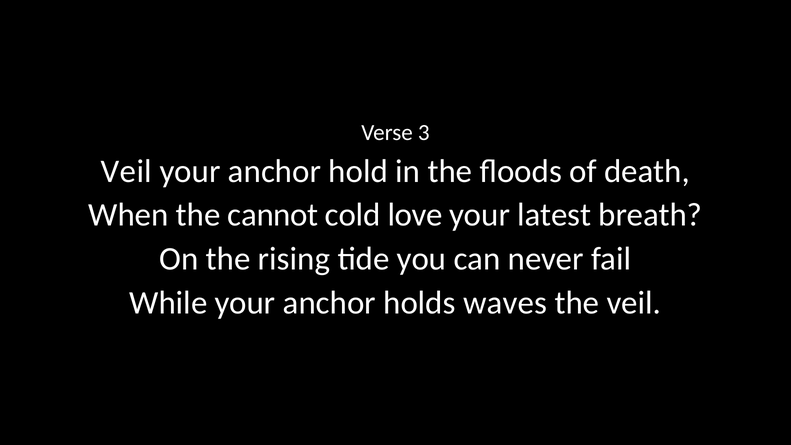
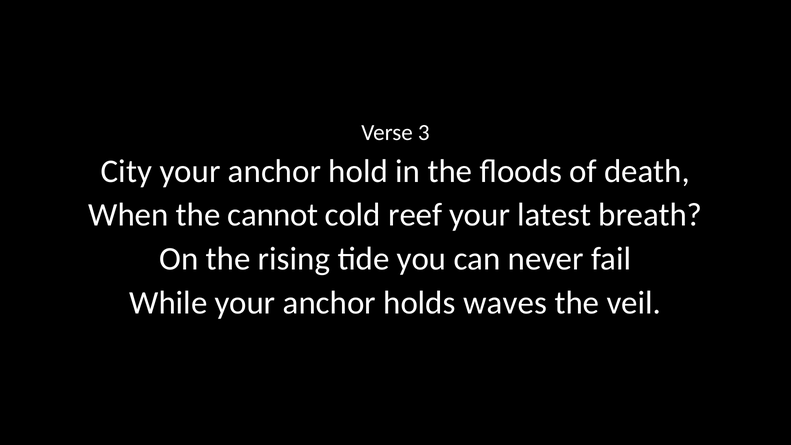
Veil: Veil -> City (126, 171)
love: love -> reef (415, 215)
